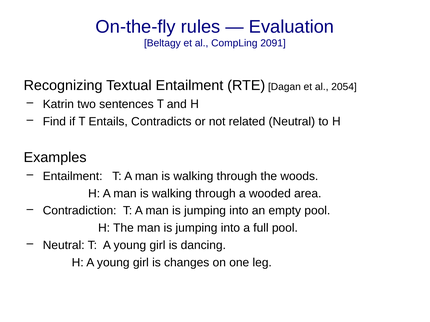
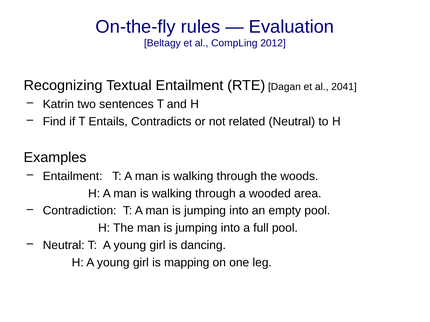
2091: 2091 -> 2012 (273, 43)
2054: 2054 -> 2041 (344, 87)
changes: changes -> mapping (187, 263)
